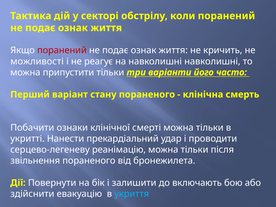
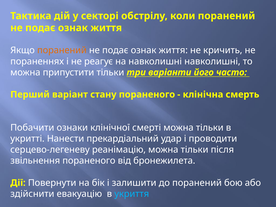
поранений colour: red -> orange (62, 50)
можливості: можливості -> пораненнях (37, 61)
до включають: включають -> поранений (197, 183)
